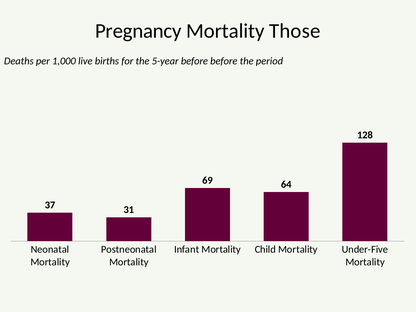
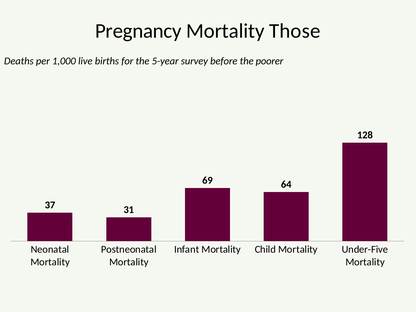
5-year before: before -> survey (194, 61)
period: period -> poorer (270, 61)
